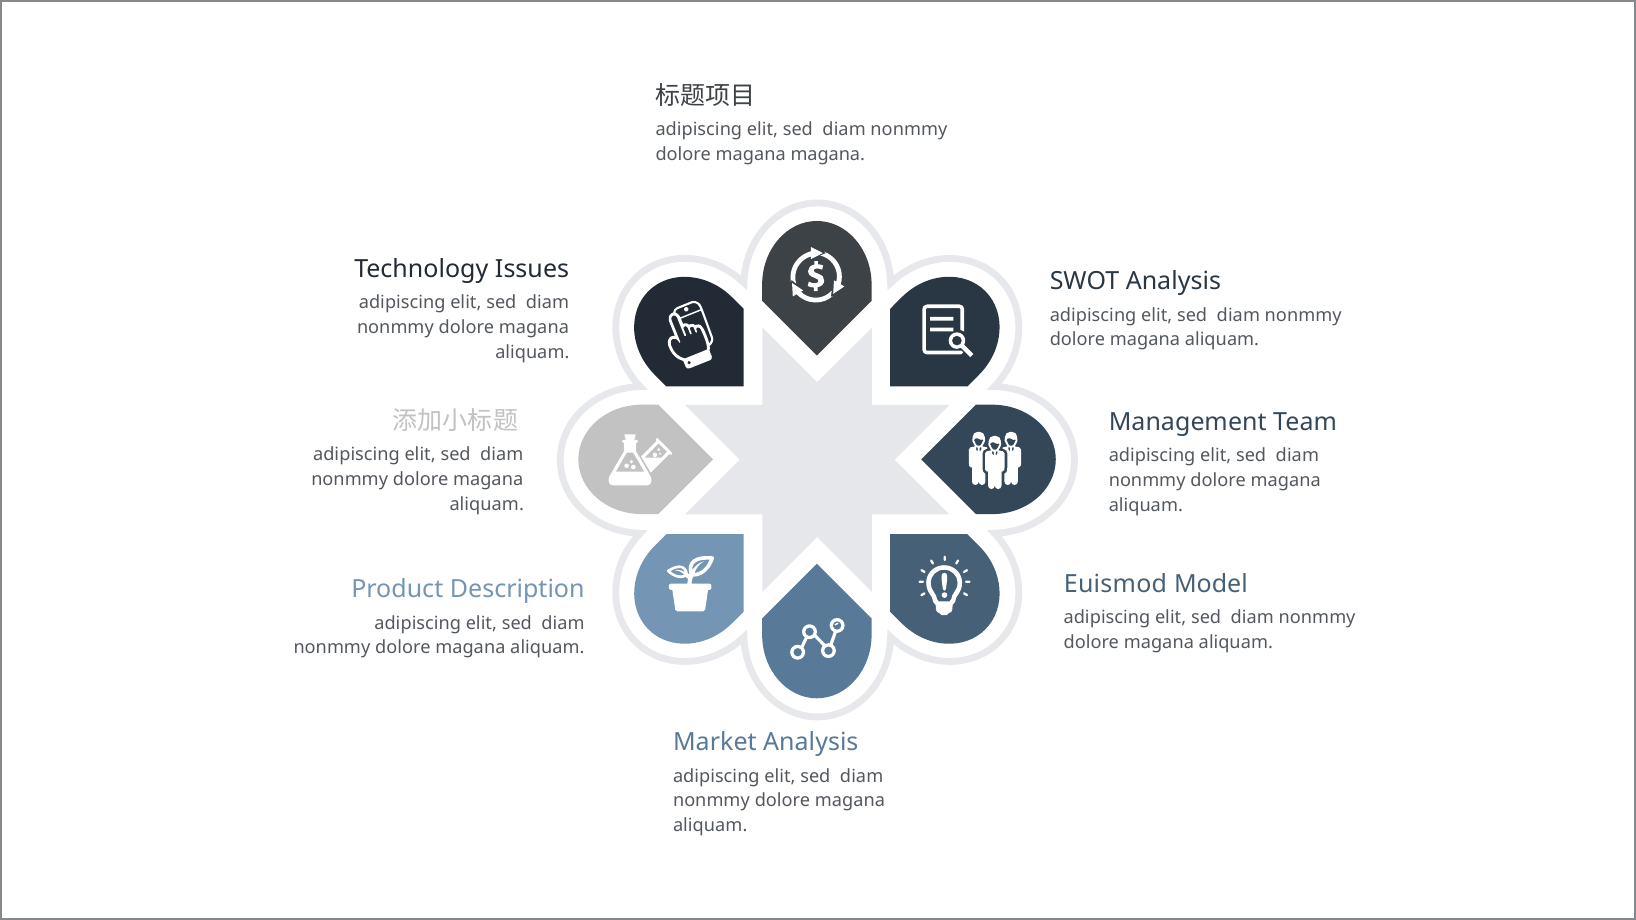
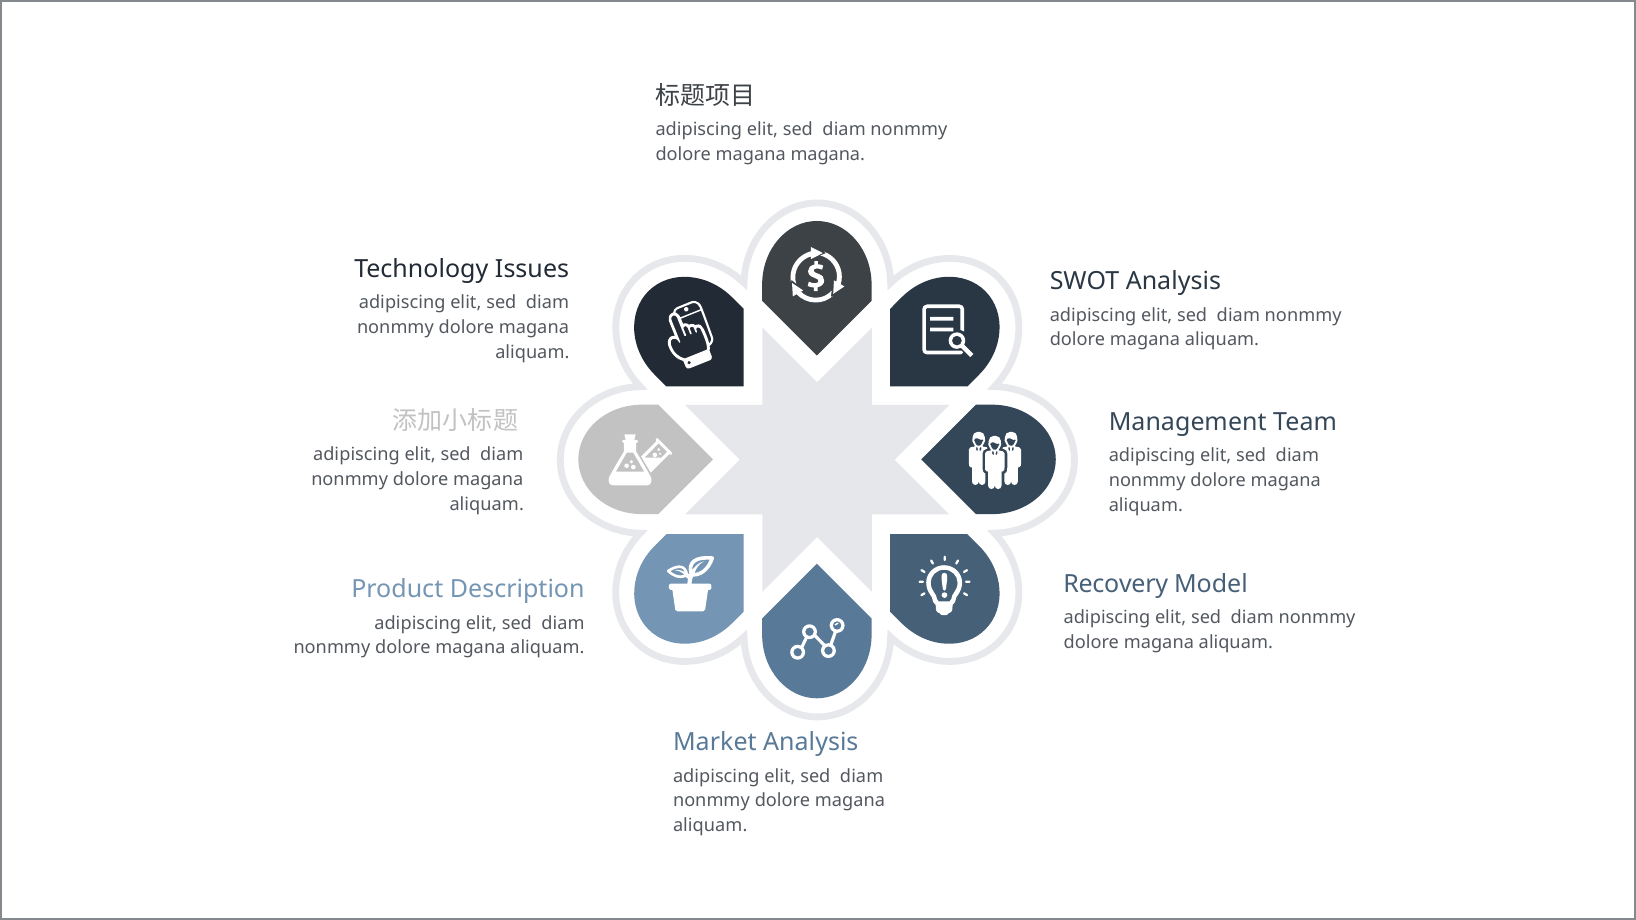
Euismod: Euismod -> Recovery (1116, 585)
